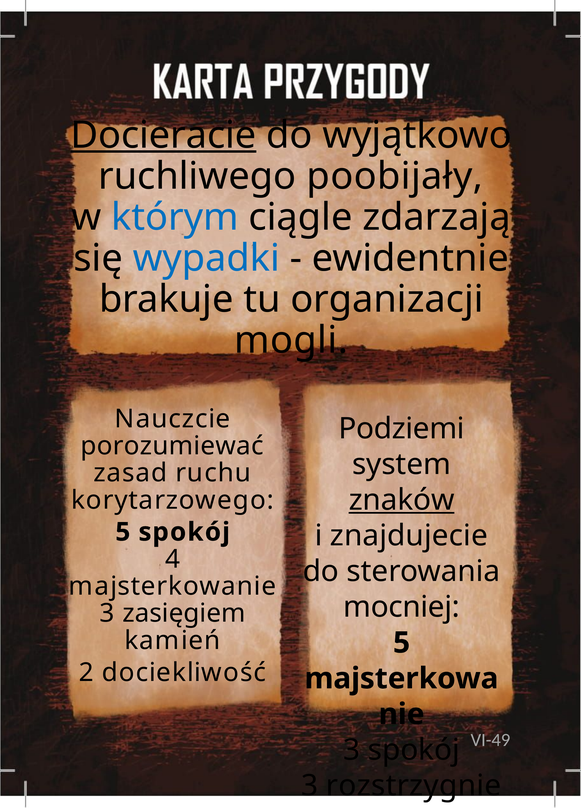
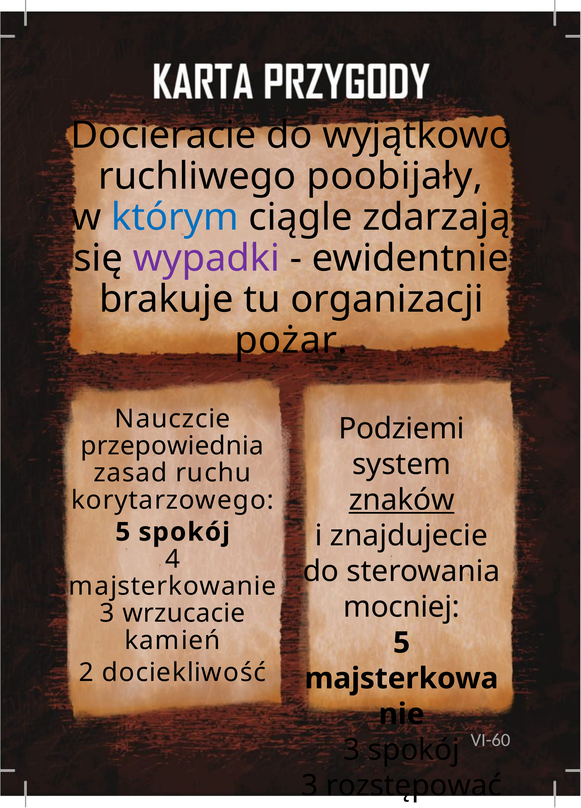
Docieracie underline: present -> none (164, 135)
wypadki colour: blue -> purple (206, 259)
mogli: mogli -> pożar (291, 341)
porozumiewać: porozumiewać -> przepowiednia (172, 446)
zasięgiem: zasięgiem -> wrzucacie (184, 614)
VI-49: VI-49 -> VI-60 (490, 741)
rozstrzygnie: rozstrzygnie -> rozstępować (414, 786)
